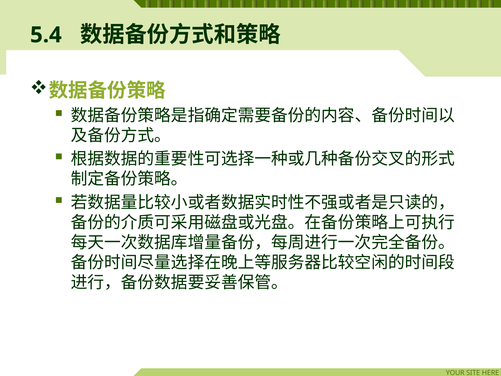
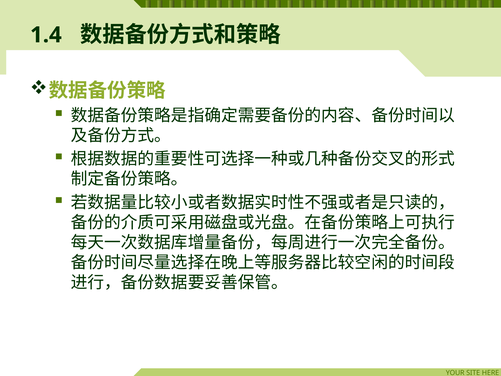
5.4: 5.4 -> 1.4 (46, 35)
